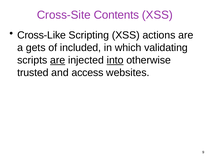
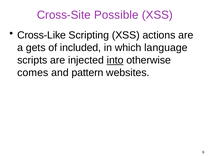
Contents: Contents -> Possible (116, 15)
validating: validating -> language (166, 48)
are underline: present -> none (58, 60)
trusted: trusted -> comes (33, 73)
access: access -> pattern (87, 73)
